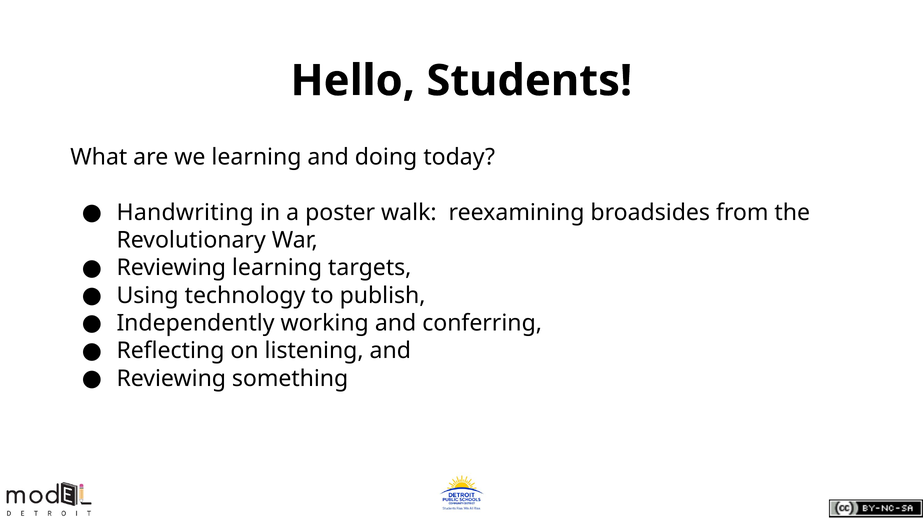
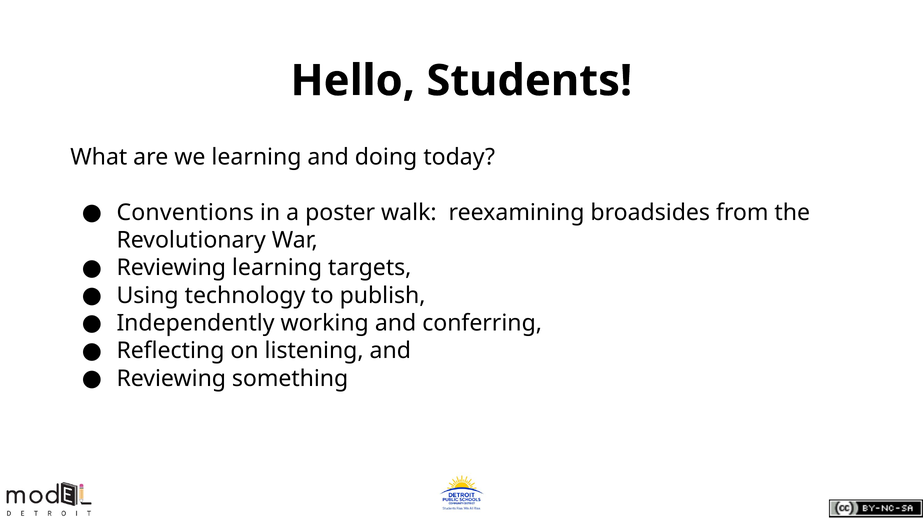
Handwriting: Handwriting -> Conventions (185, 212)
